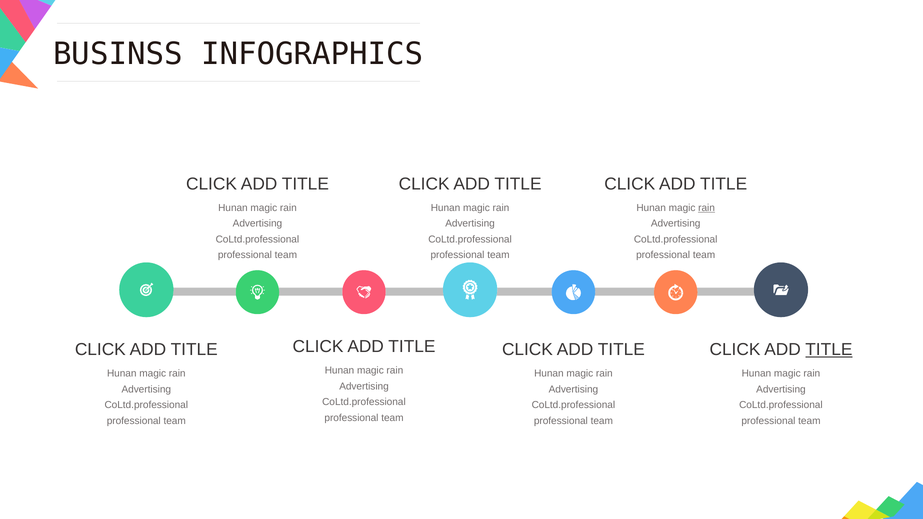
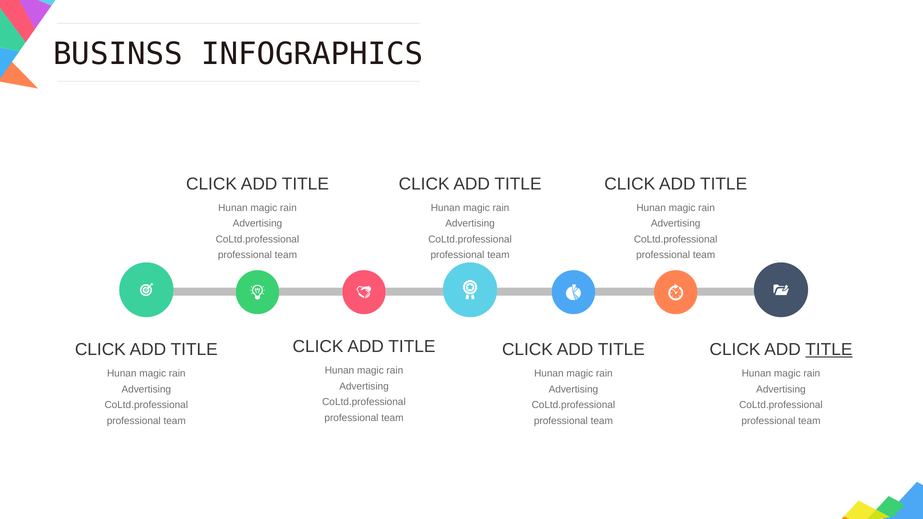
rain underline: present -> none (707, 208)
